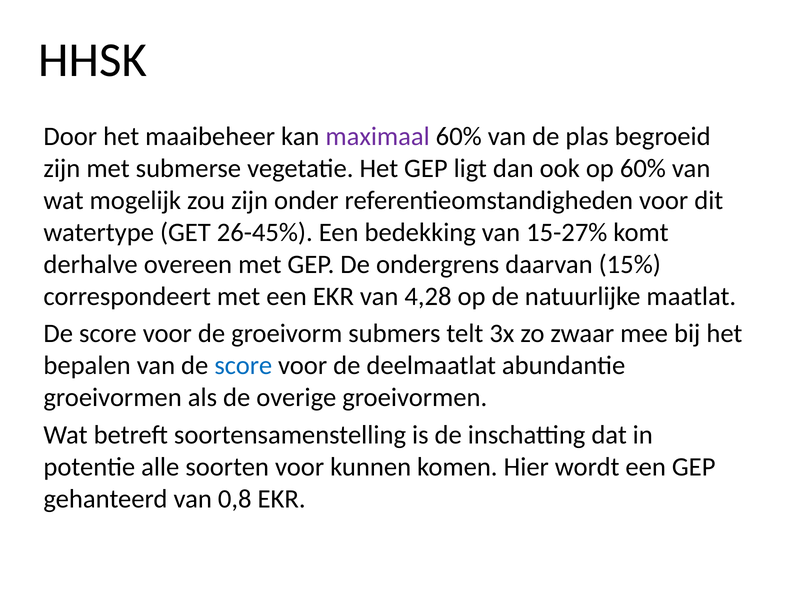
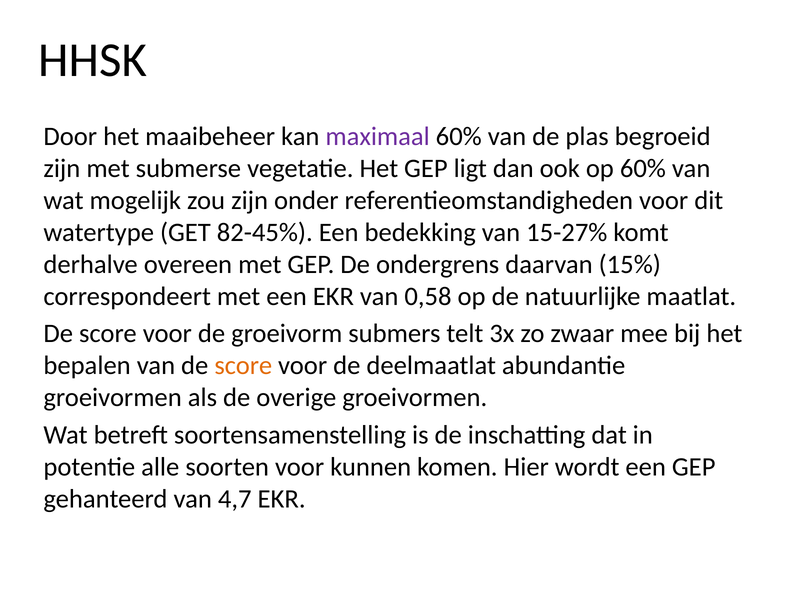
26-45%: 26-45% -> 82-45% (265, 233)
4,28: 4,28 -> 0,58 (428, 297)
score colour: blue -> orange (243, 366)
0,8: 0,8 -> 4,7 (235, 499)
